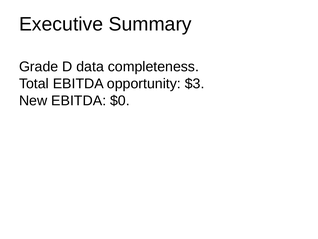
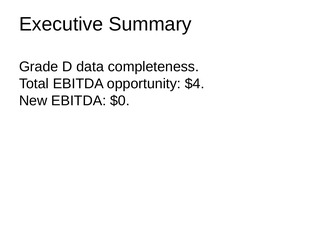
$3: $3 -> $4 (195, 84)
